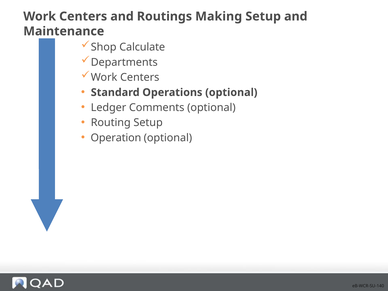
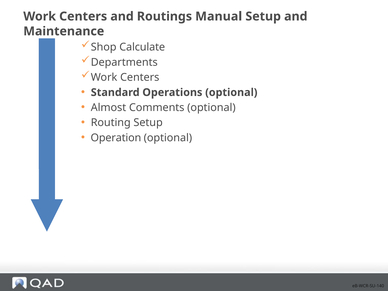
Making: Making -> Manual (219, 16)
Ledger: Ledger -> Almost (108, 108)
